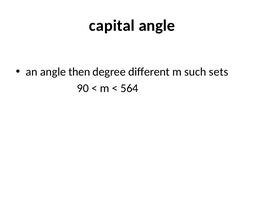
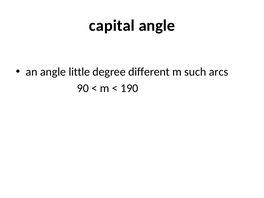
then: then -> little (79, 72)
sets: sets -> arcs (219, 72)
564: 564 -> 190 (129, 88)
